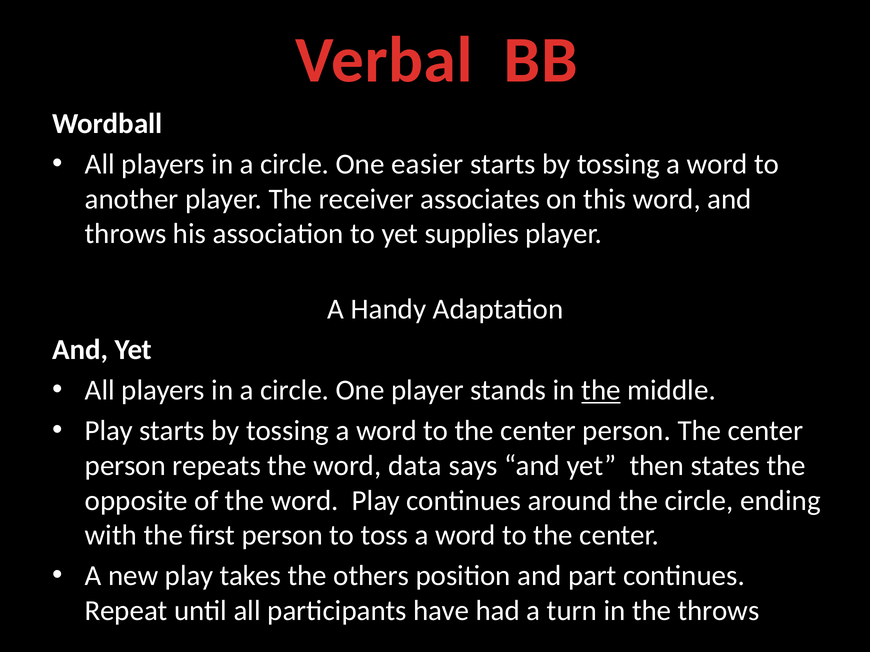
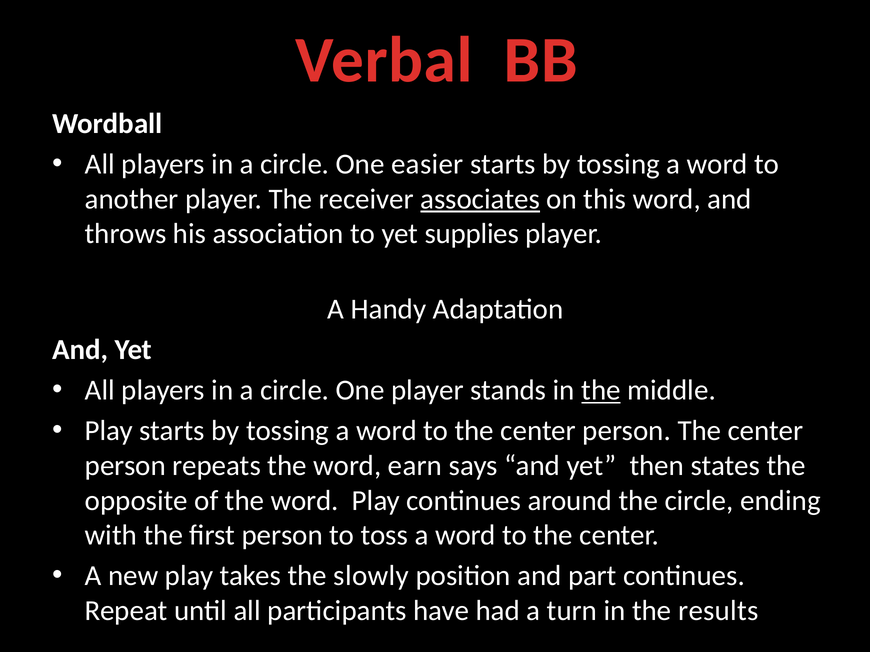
associates underline: none -> present (480, 199)
data: data -> earn (415, 466)
others: others -> slowly (371, 576)
the throws: throws -> results (718, 611)
